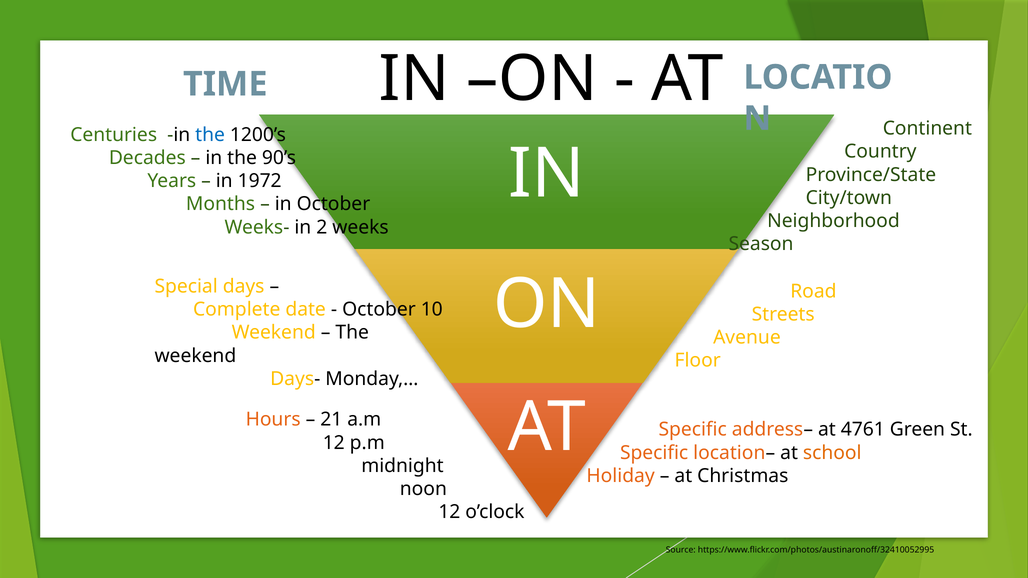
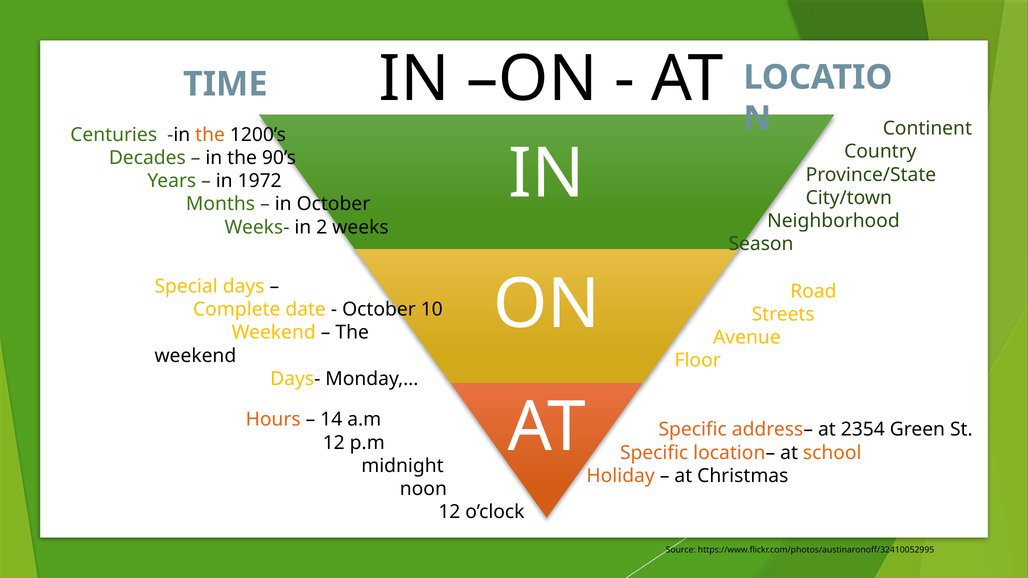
the colour: blue -> orange (210, 135)
21: 21 -> 14 (331, 420)
4761: 4761 -> 2354 (863, 430)
